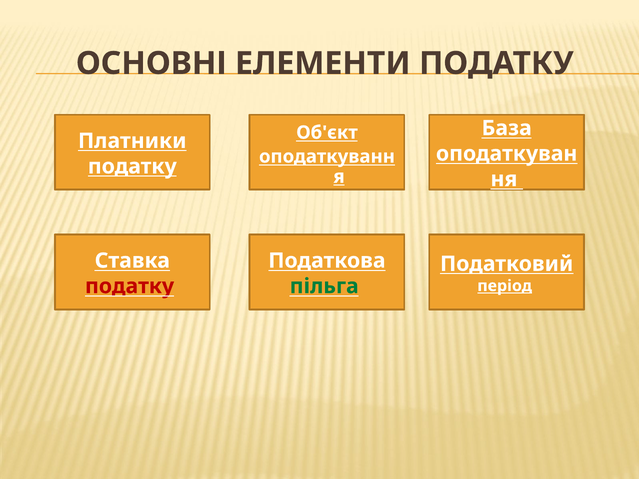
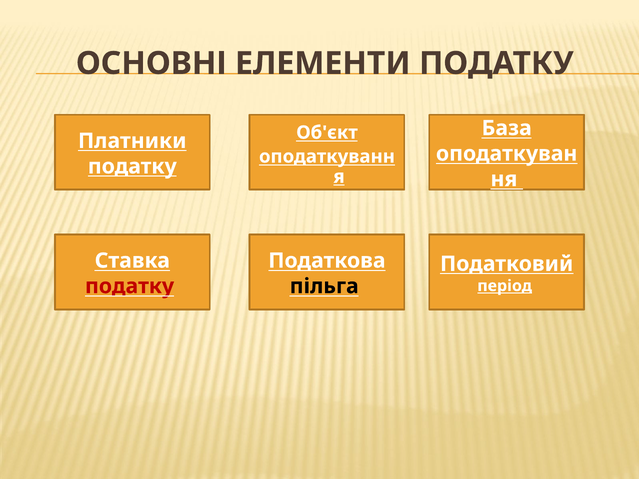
пільга colour: green -> black (324, 286)
